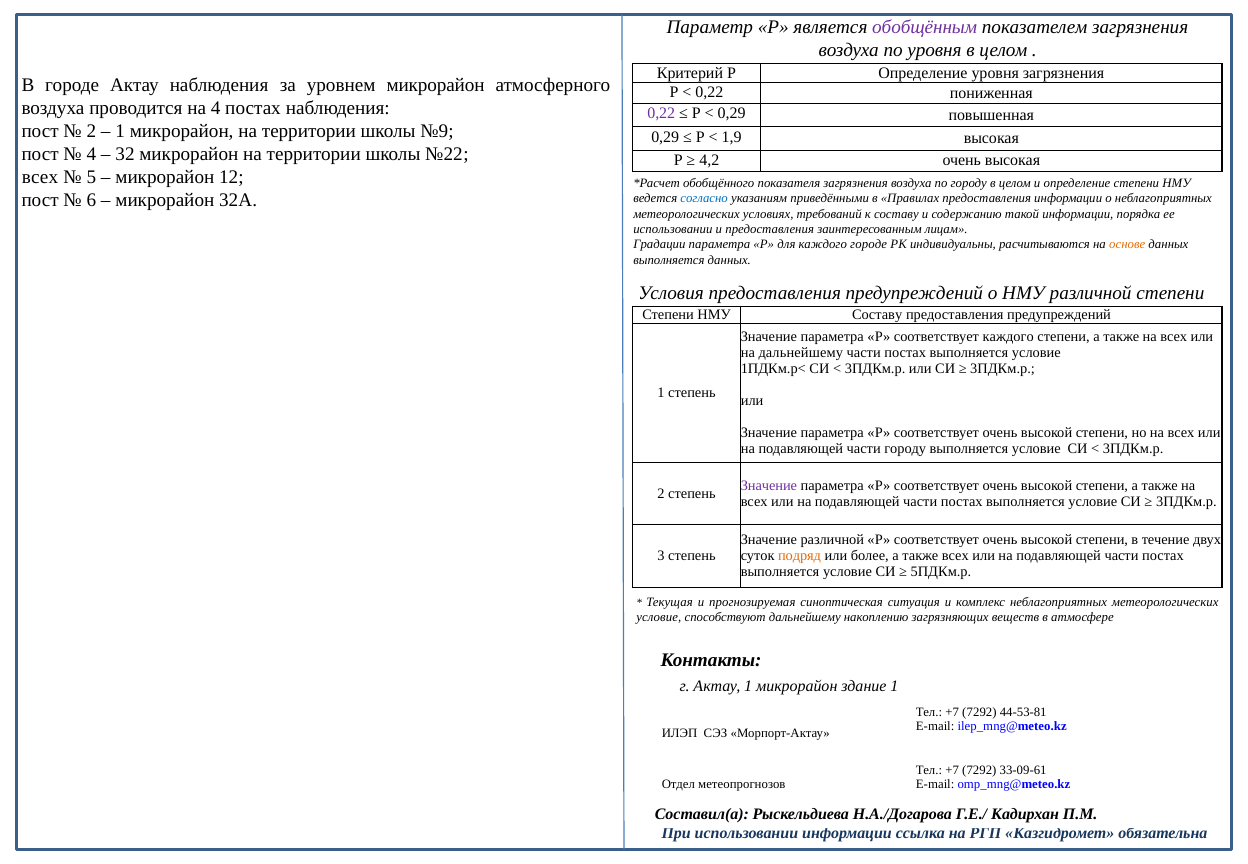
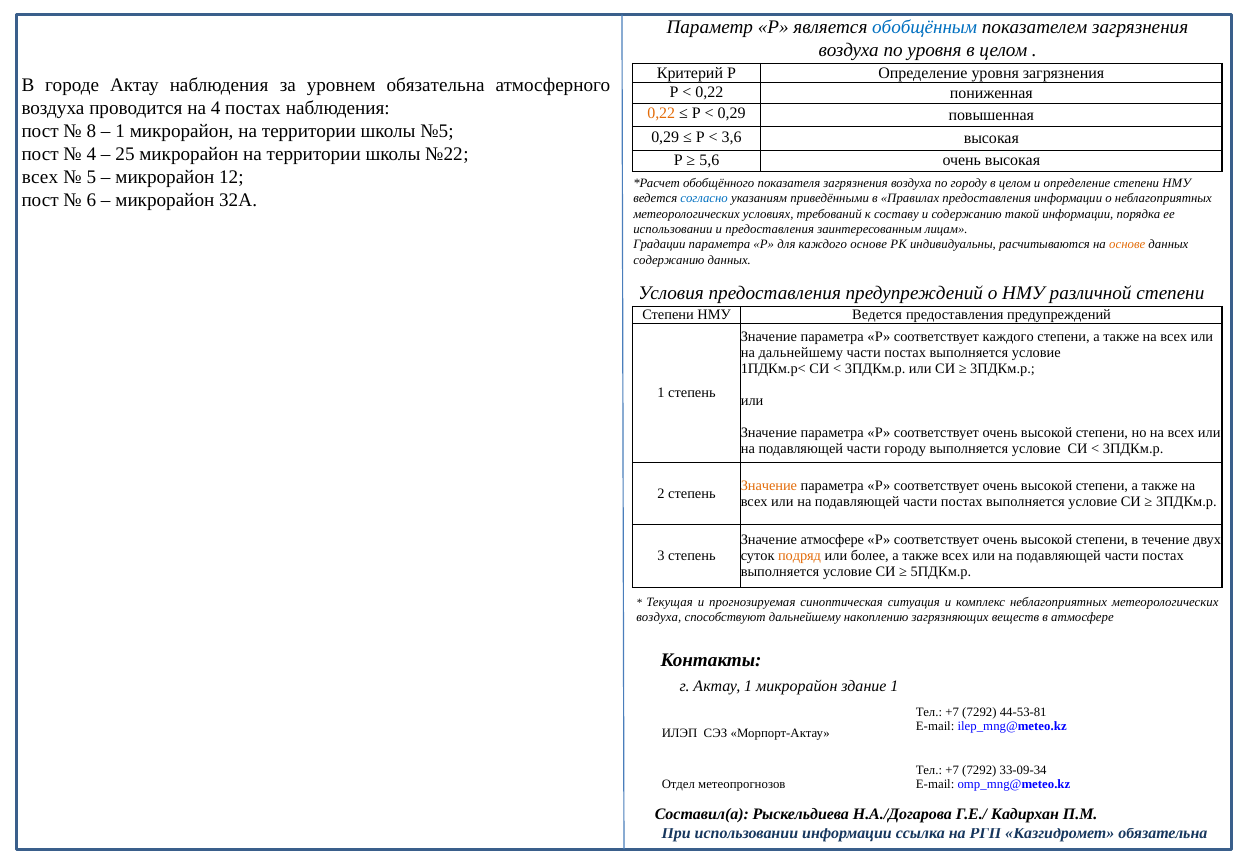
обобщённым colour: purple -> blue (925, 27)
уровнем микрорайон: микрорайон -> обязательна (436, 85)
0,22 colour: purple -> orange (661, 113)
2: 2 -> 8 (91, 131)
№9: №9 -> №5 (437, 131)
1,9: 1,9 -> 3,6 (732, 137)
32: 32 -> 25 (125, 154)
4,2: 4,2 -> 5,6 (709, 160)
каждого городе: городе -> основе (869, 245)
выполняется: выполняется -> содержанию (669, 260)
Составу: Составу -> Ведется (877, 315)
Значение colour: purple -> orange (769, 486)
Значение различной: различной -> атмосфере (832, 540)
условие: условие -> воздуха (659, 618)
33-09-61: 33-09-61 -> 33-09-34 (1023, 770)
